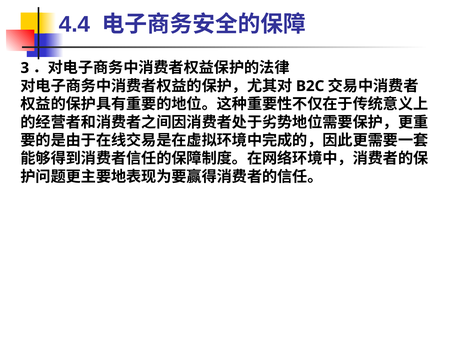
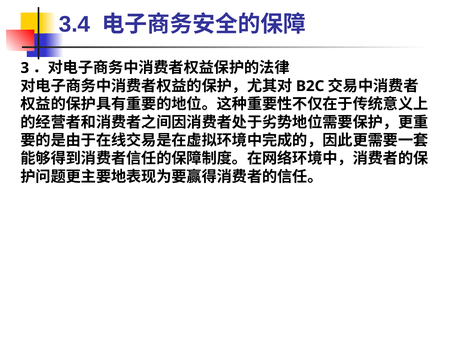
4.4: 4.4 -> 3.4 (74, 24)
